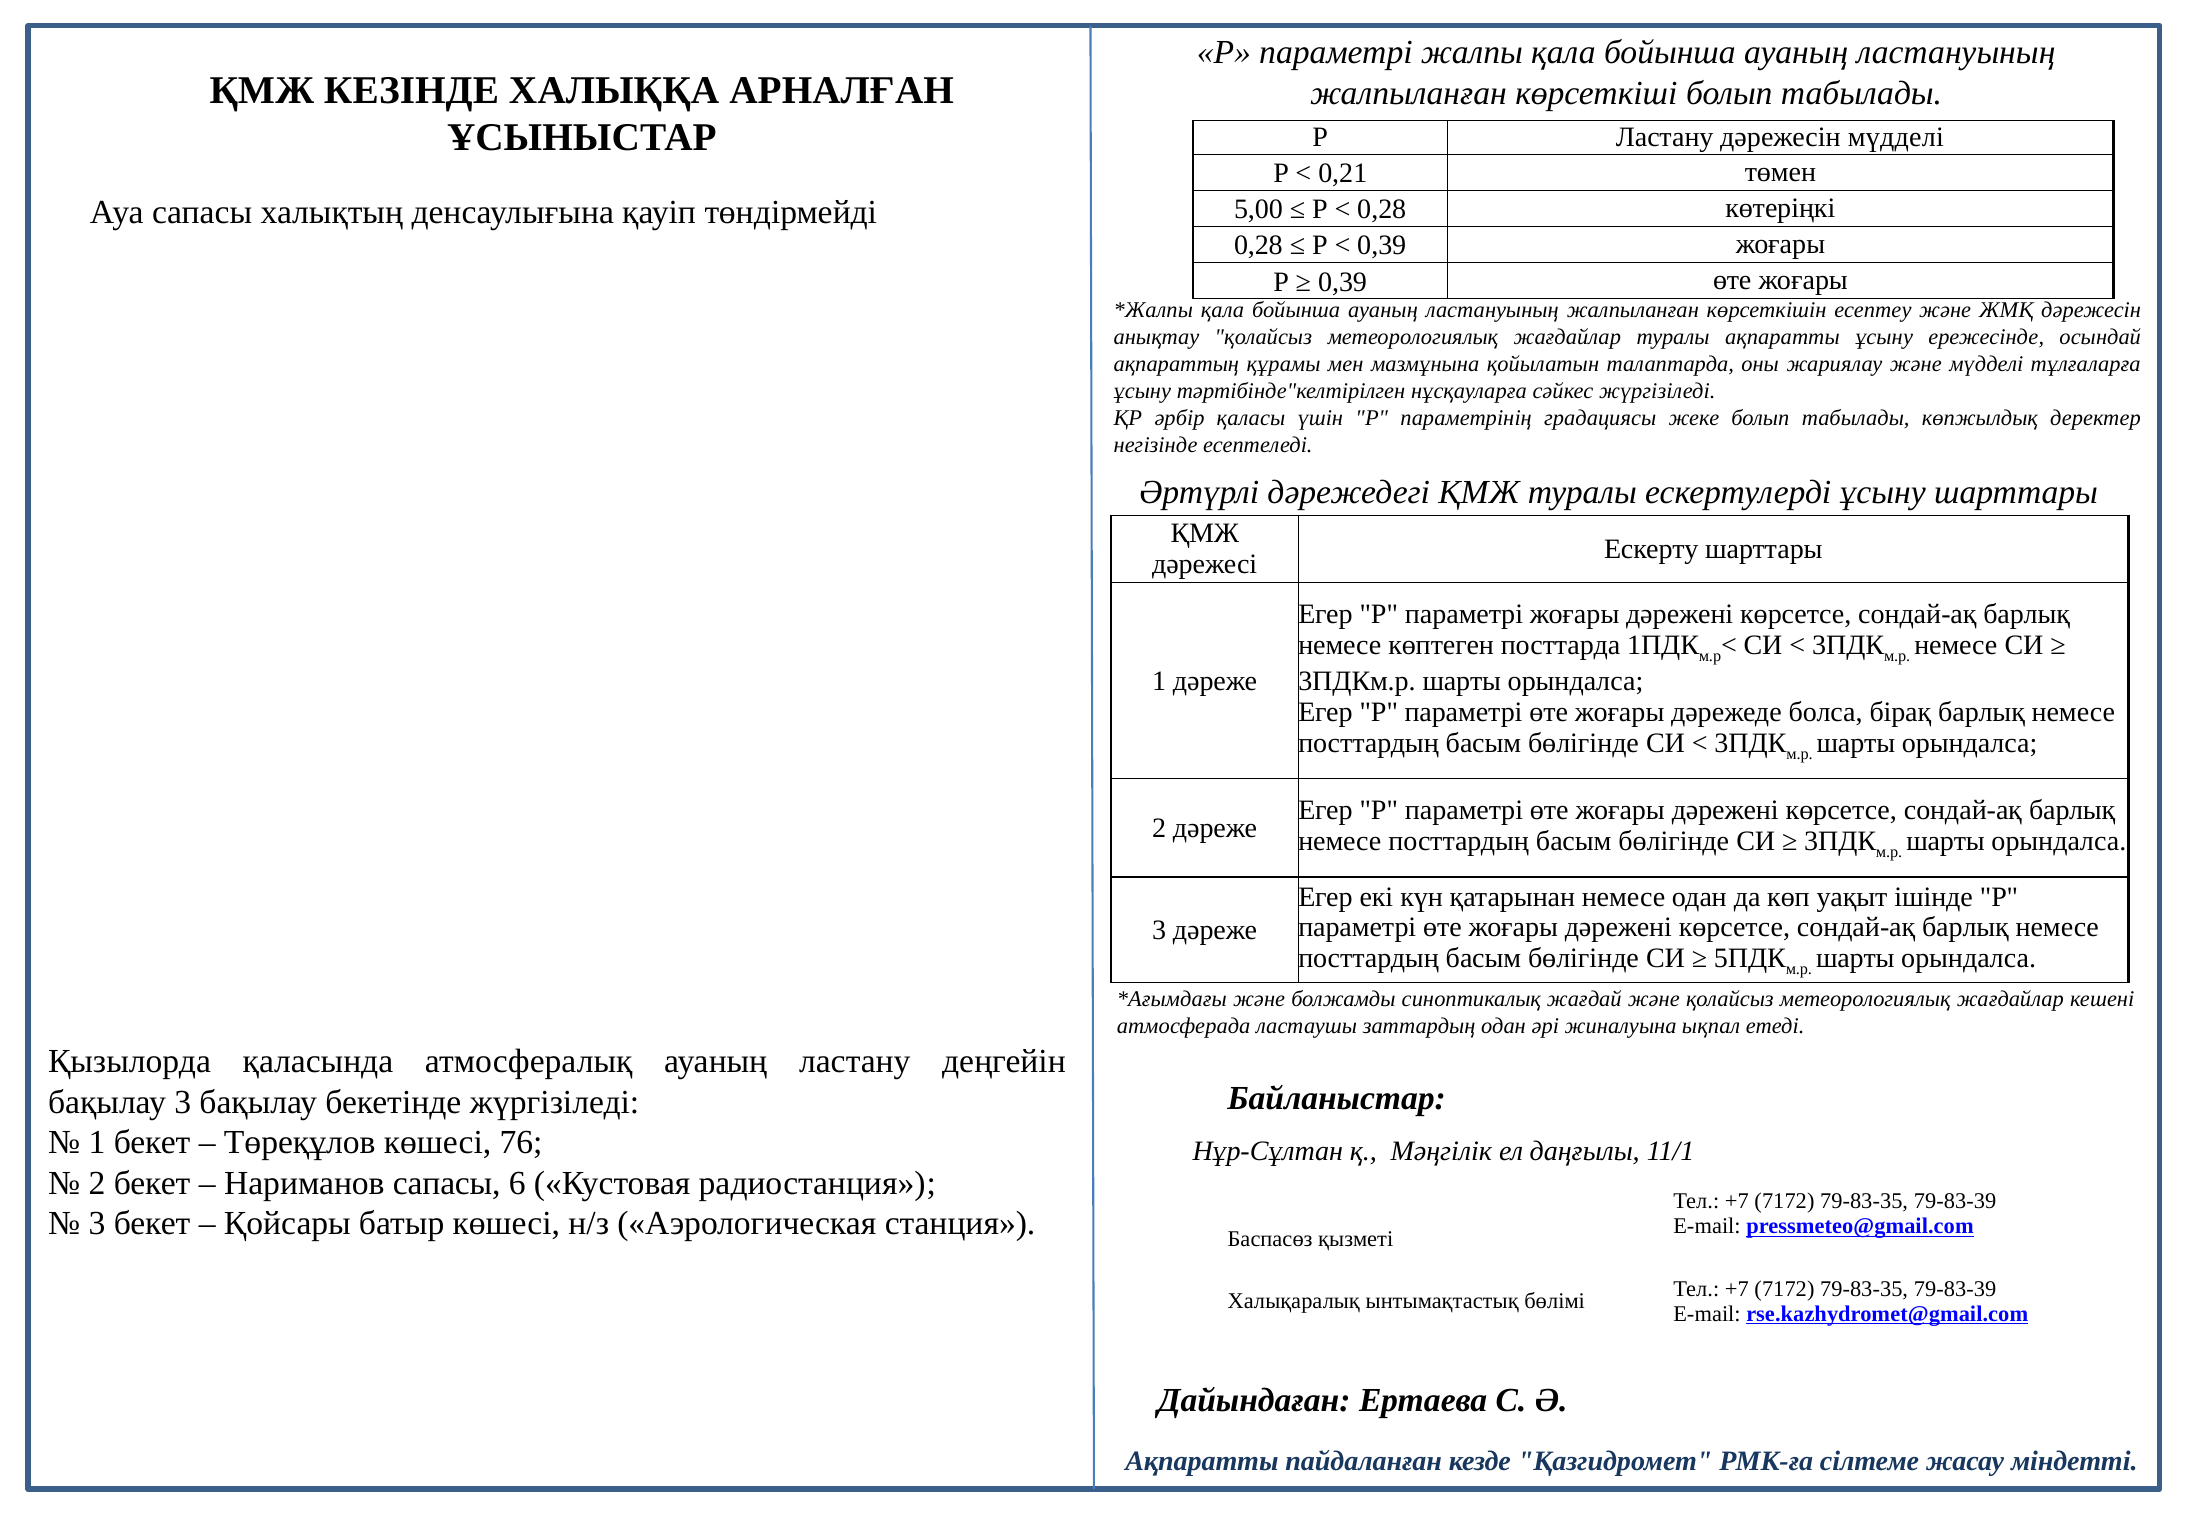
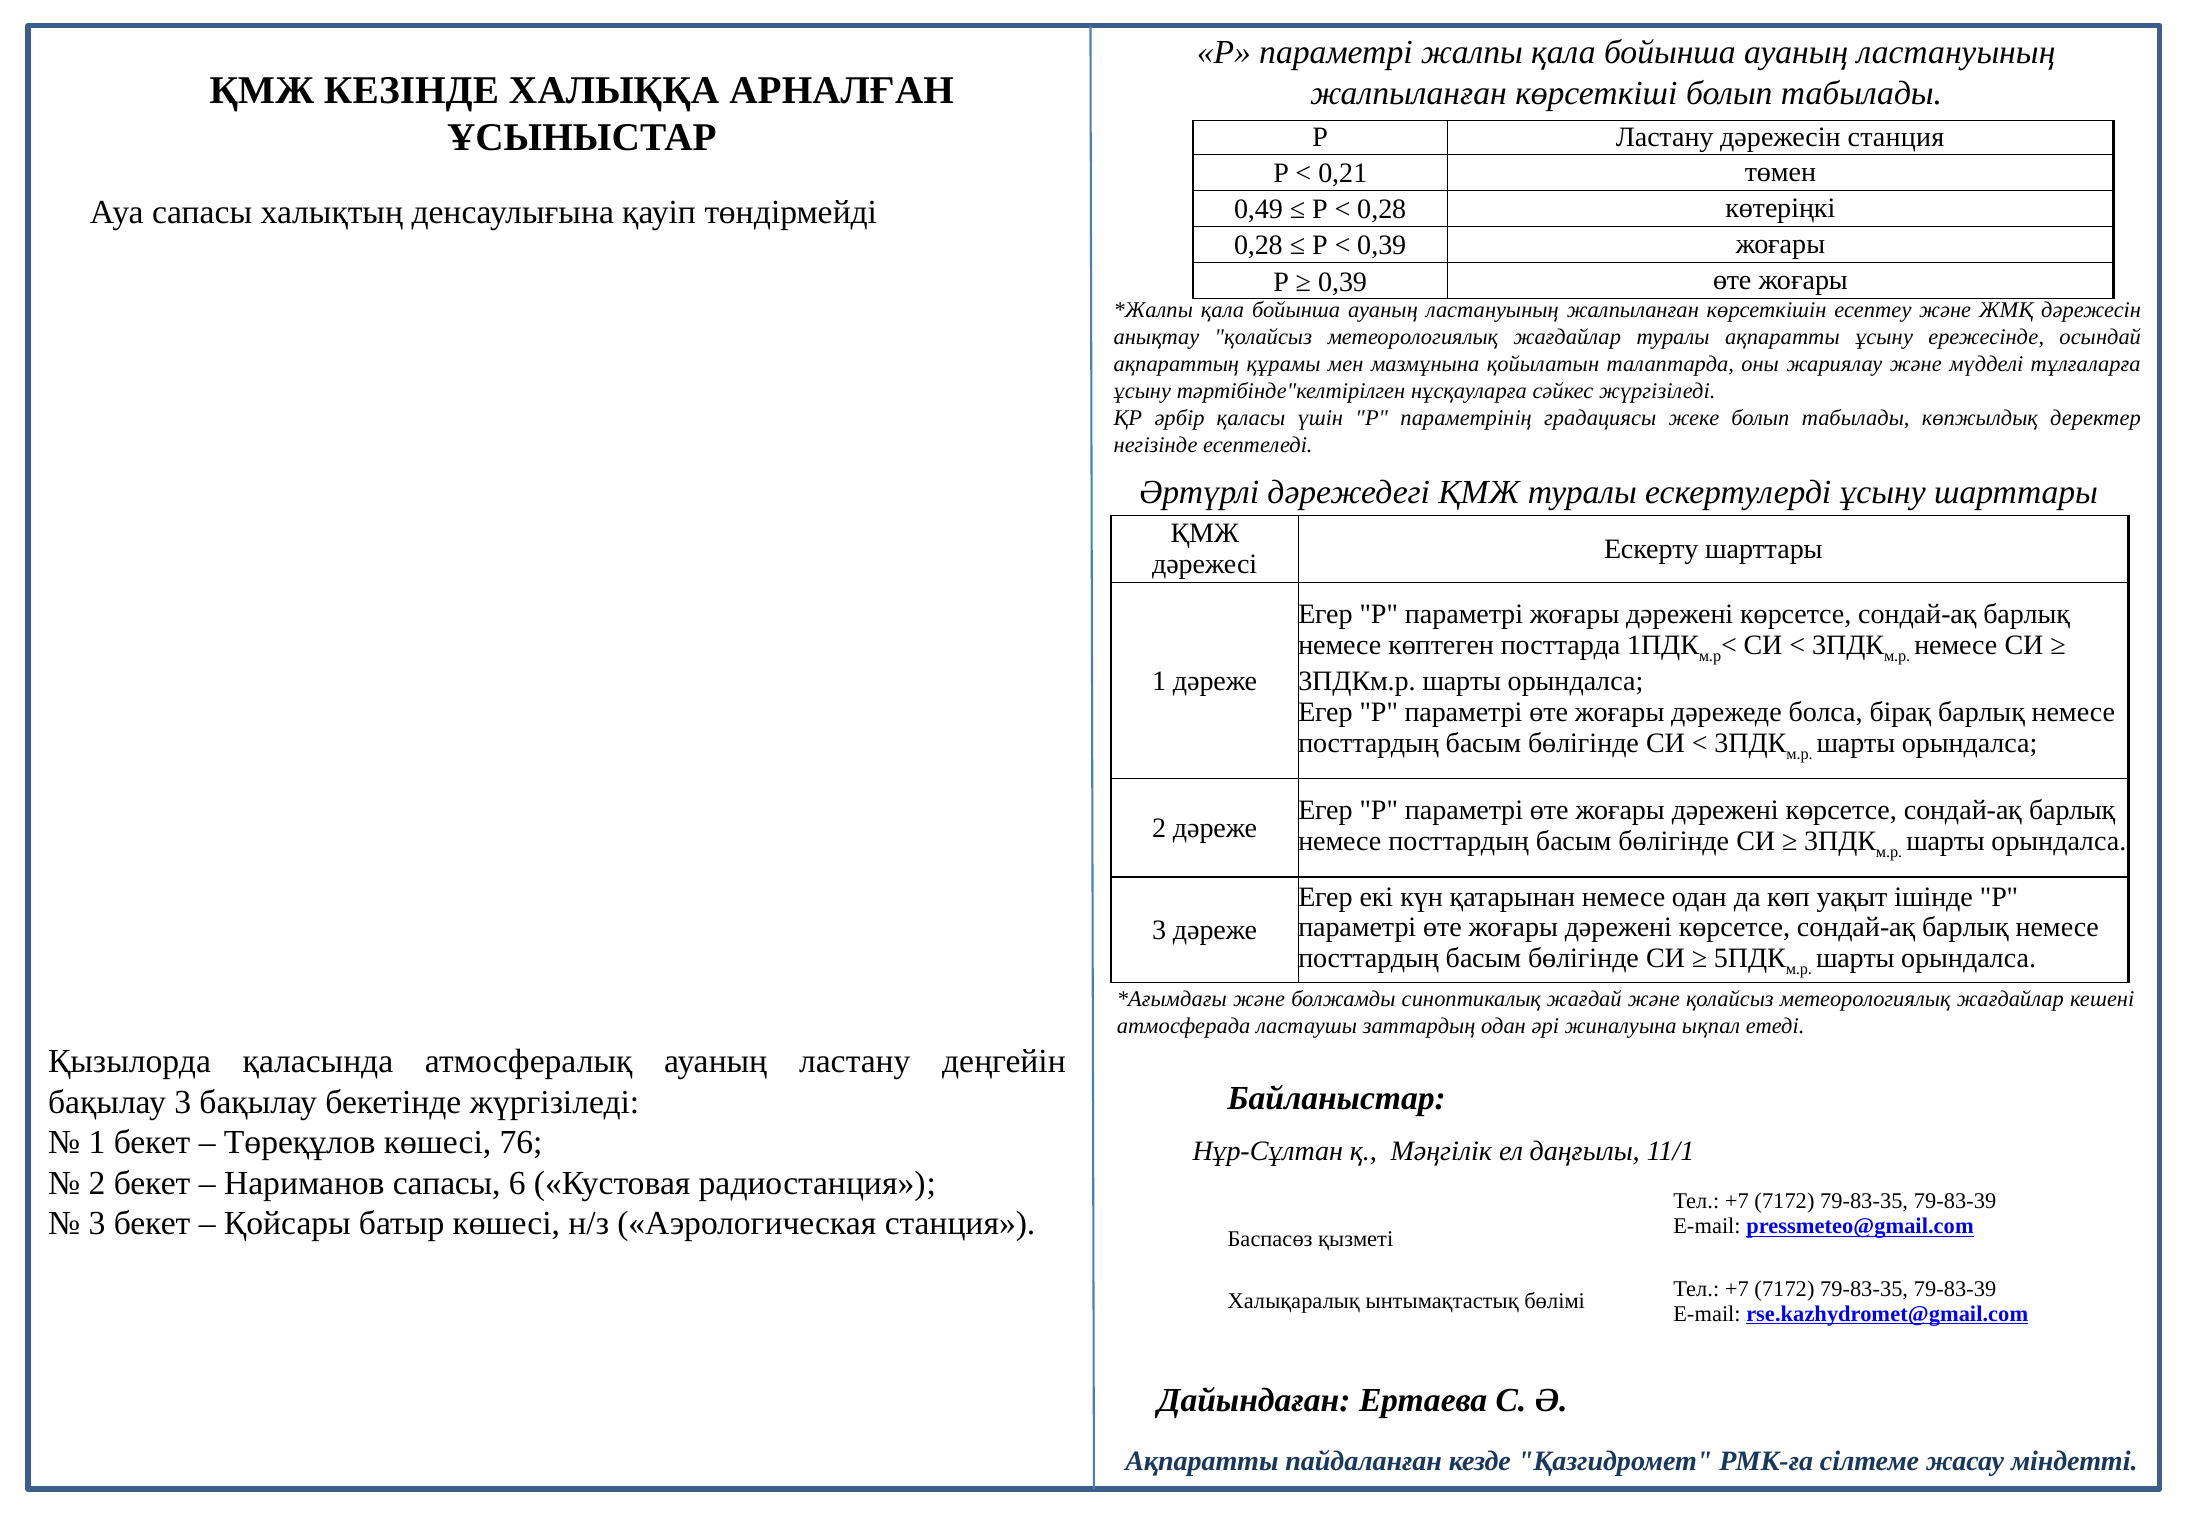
дәрежесін мүдделі: мүдделі -> станция (1896, 137)
5,00: 5,00 -> 0,49 (1258, 210)
